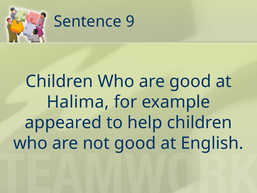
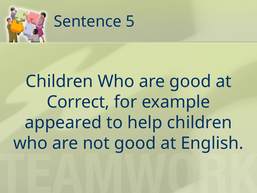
9: 9 -> 5 (130, 21)
Halima: Halima -> Correct (78, 102)
